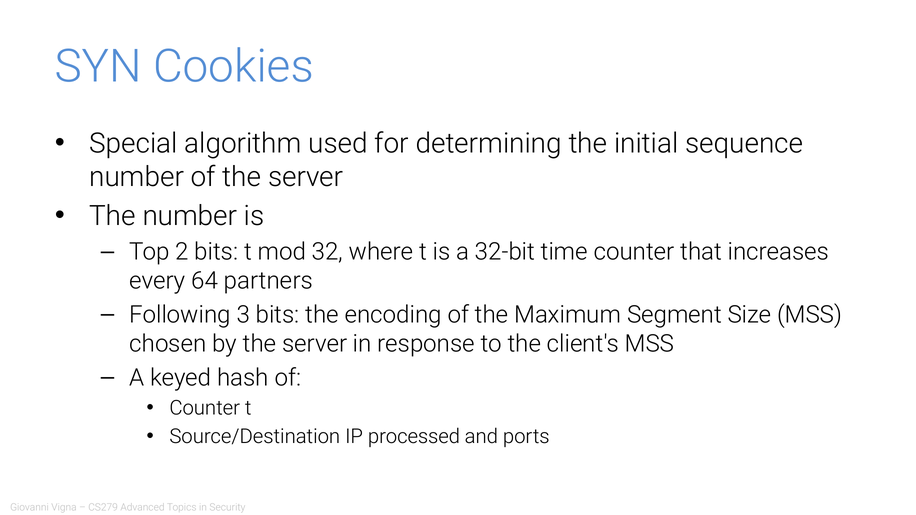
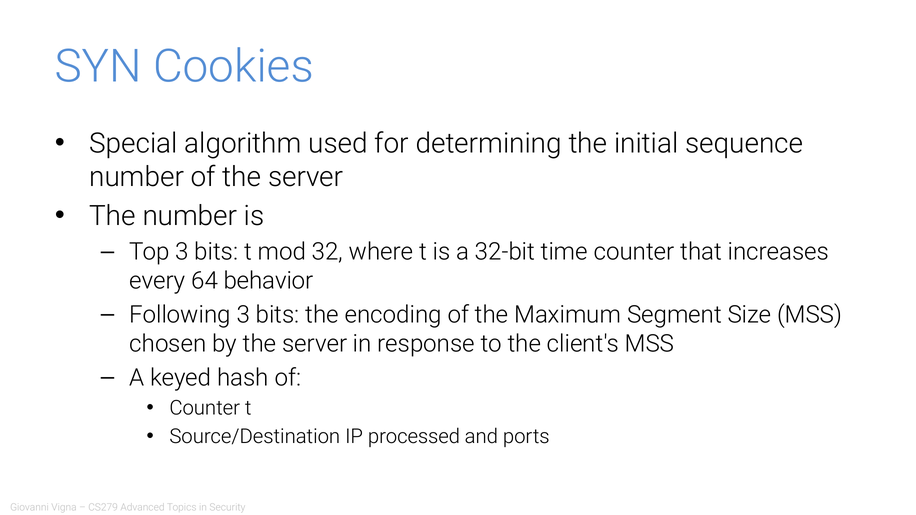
Top 2: 2 -> 3 (182, 252)
partners: partners -> behavior (269, 281)
